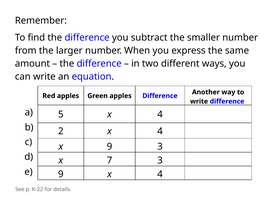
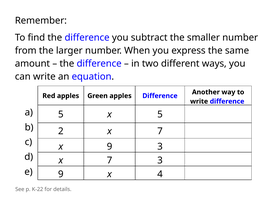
5 x 4: 4 -> 5 (160, 115)
2 x 4: 4 -> 7 (160, 131)
